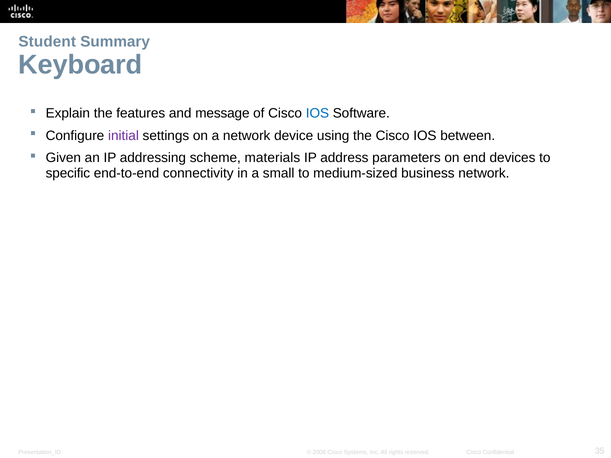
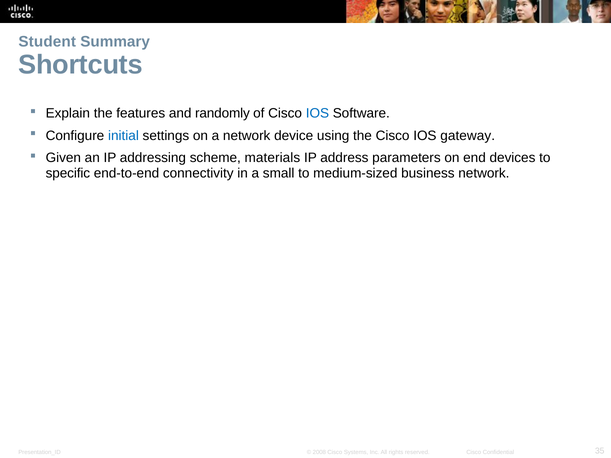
Keyboard: Keyboard -> Shortcuts (80, 65)
message: message -> randomly (222, 114)
initial colour: purple -> blue (123, 136)
between: between -> gateway (468, 136)
